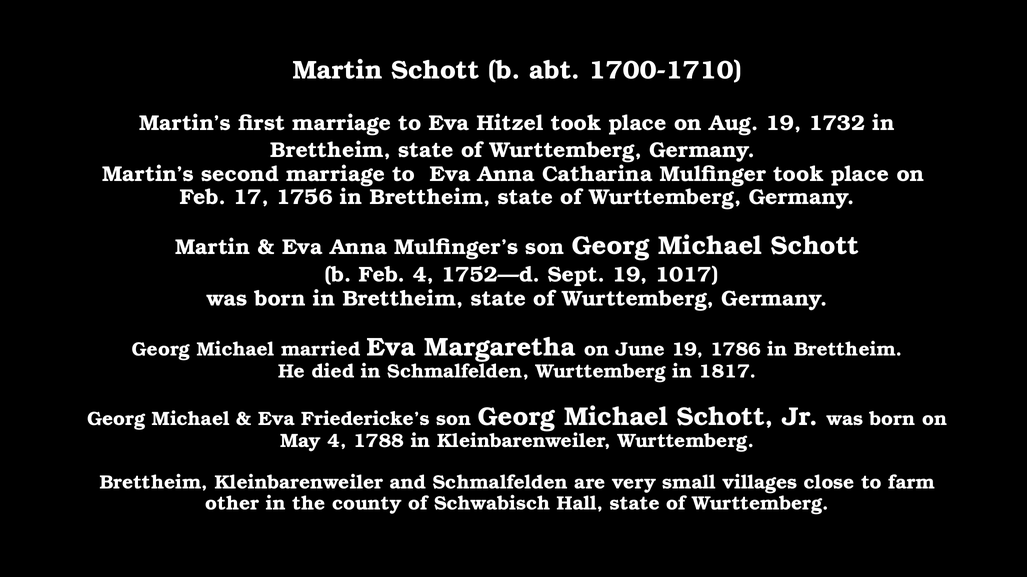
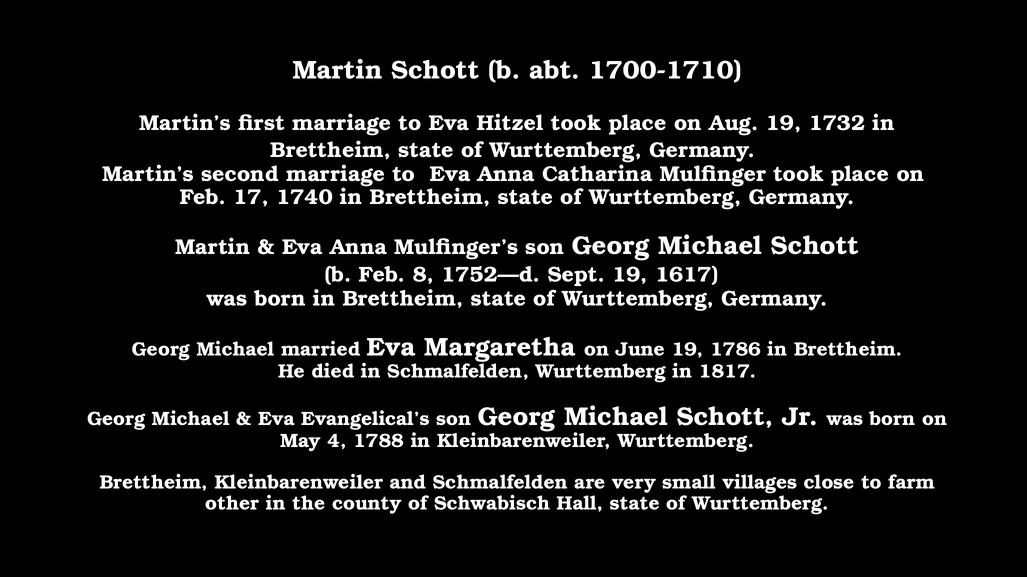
1756: 1756 -> 1740 (304, 198)
Feb 4: 4 -> 8 (423, 275)
1017: 1017 -> 1617 (687, 275)
Friedericke’s: Friedericke’s -> Evangelical’s (366, 419)
